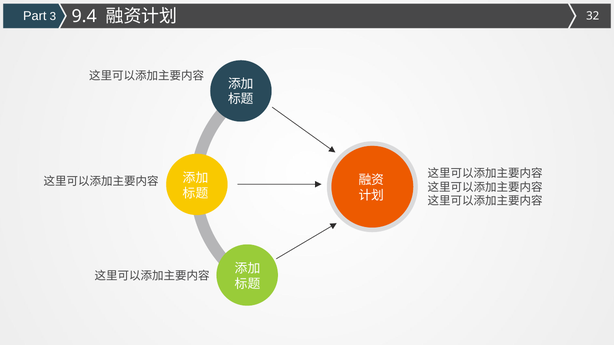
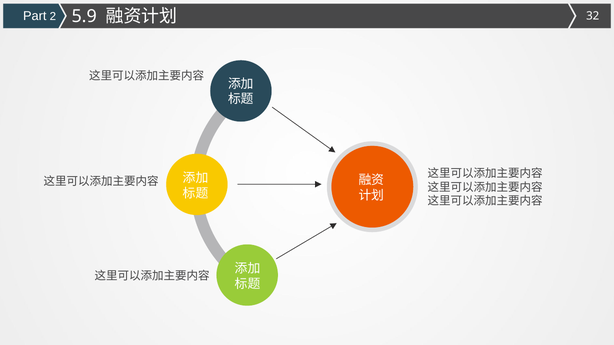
3: 3 -> 2 (53, 17)
9.4: 9.4 -> 5.9 (84, 16)
